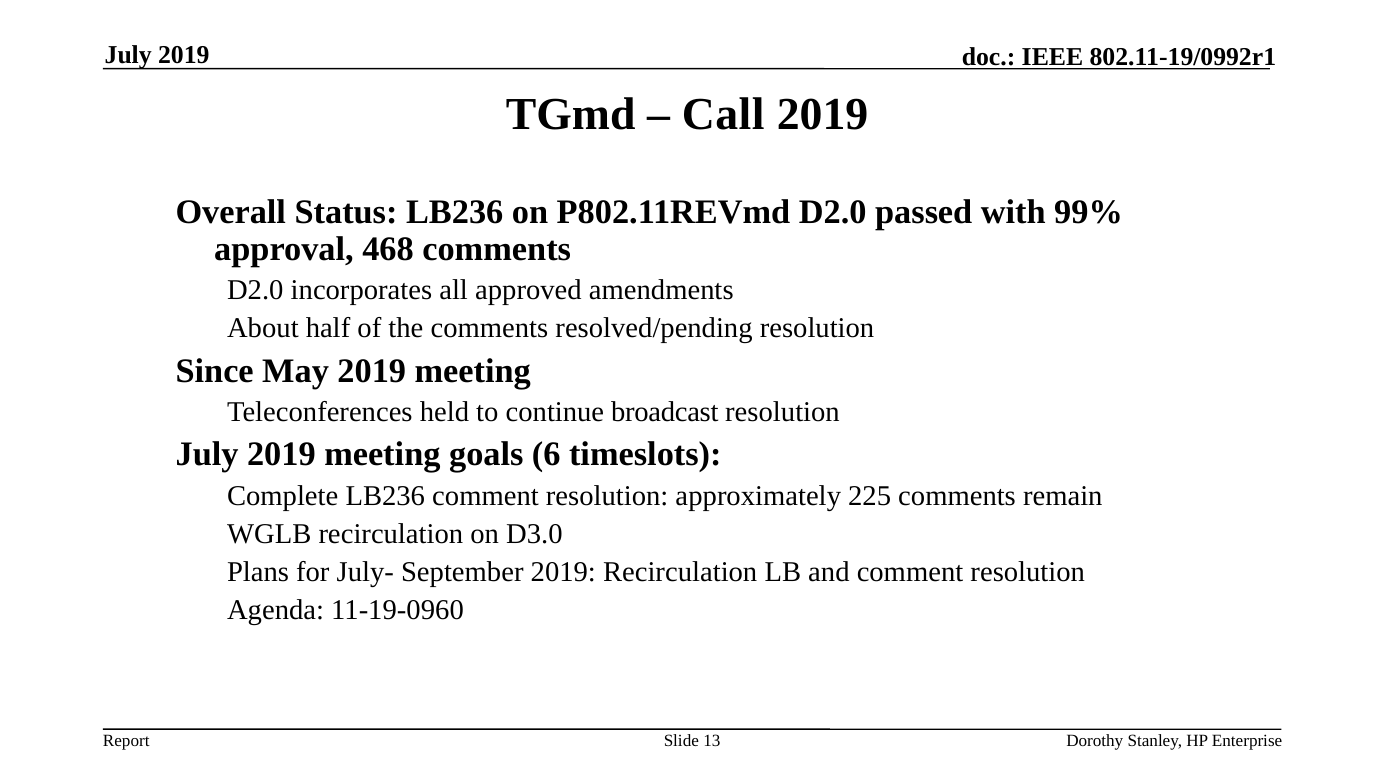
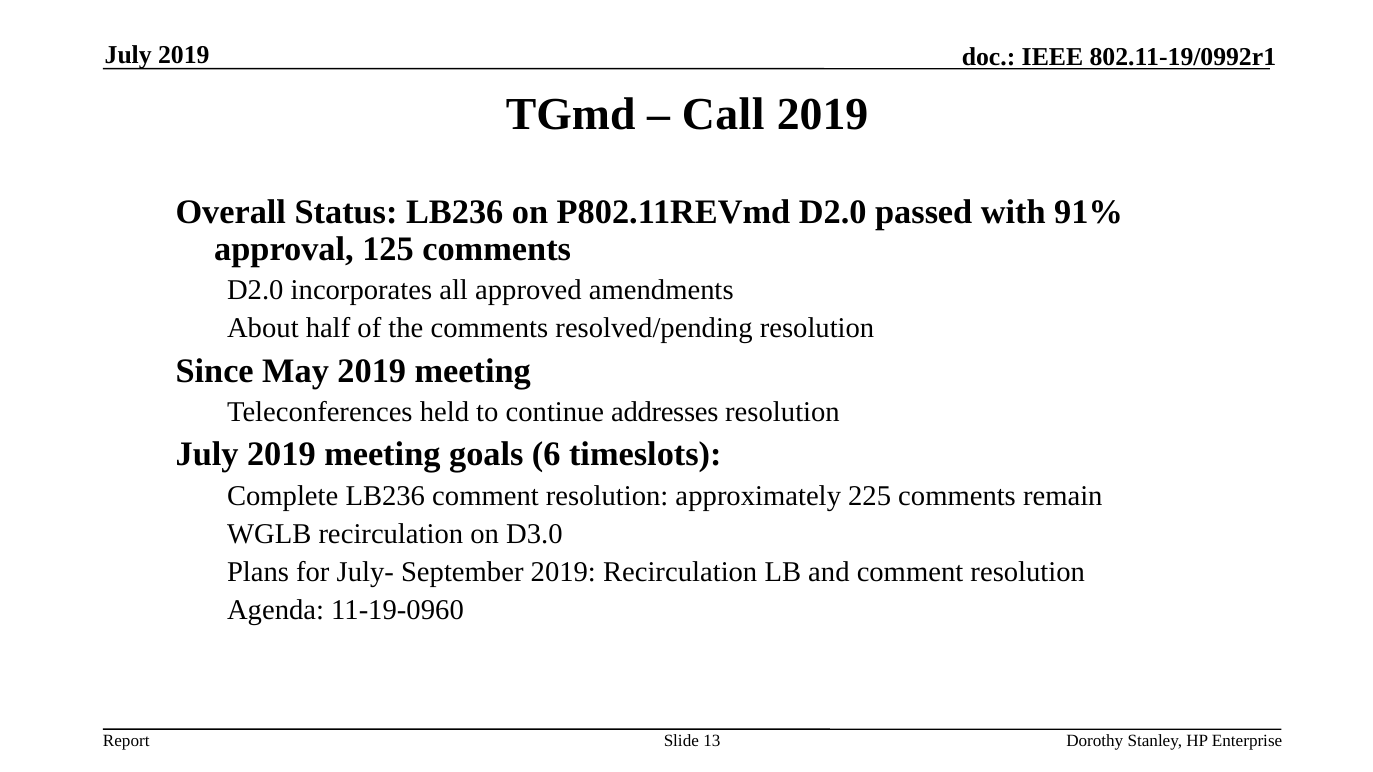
99%: 99% -> 91% (1089, 212)
468: 468 -> 125 (388, 249)
broadcast: broadcast -> addresses (665, 412)
